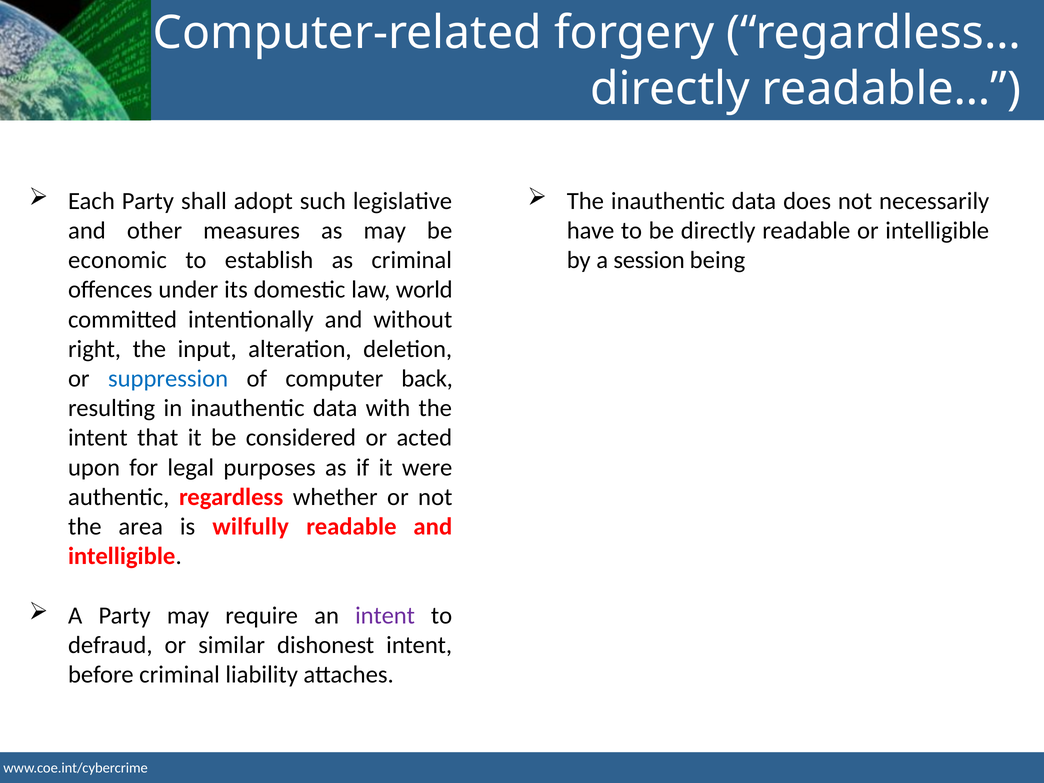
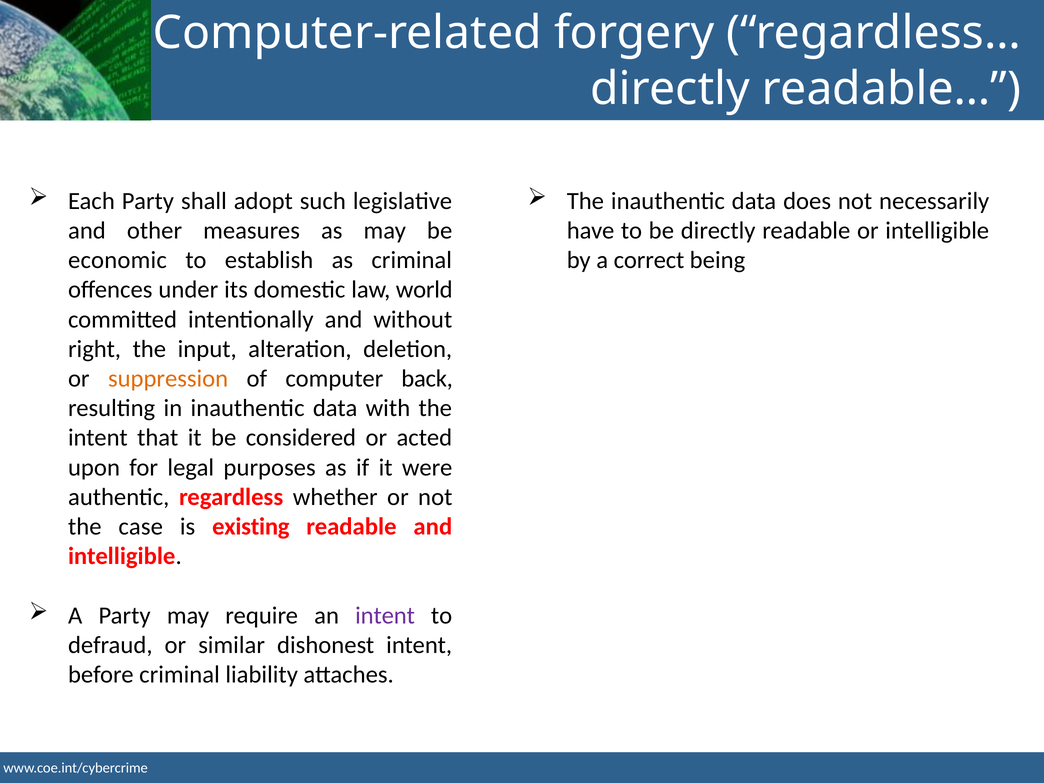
session: session -> correct (649, 260)
suppression colour: blue -> orange (168, 379)
area: area -> case (141, 527)
wilfully: wilfully -> existing (251, 527)
